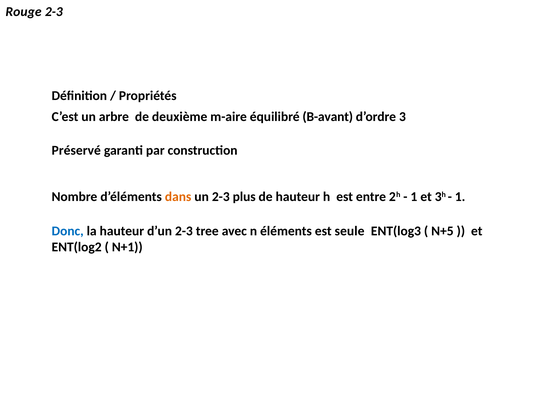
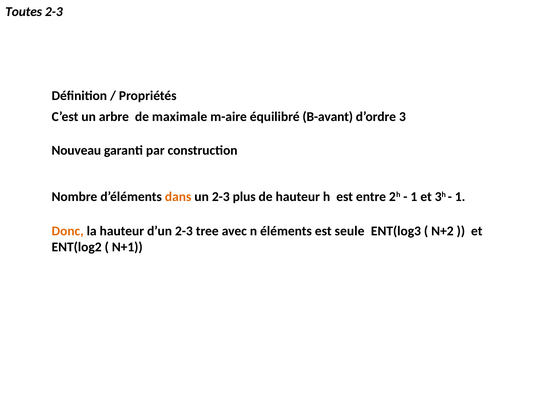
Rouge: Rouge -> Toutes (24, 12)
deuxième: deuxième -> maximale (180, 117)
Préservé: Préservé -> Nouveau (76, 151)
Donc colour: blue -> orange (68, 231)
N+5: N+5 -> N+2 (442, 231)
